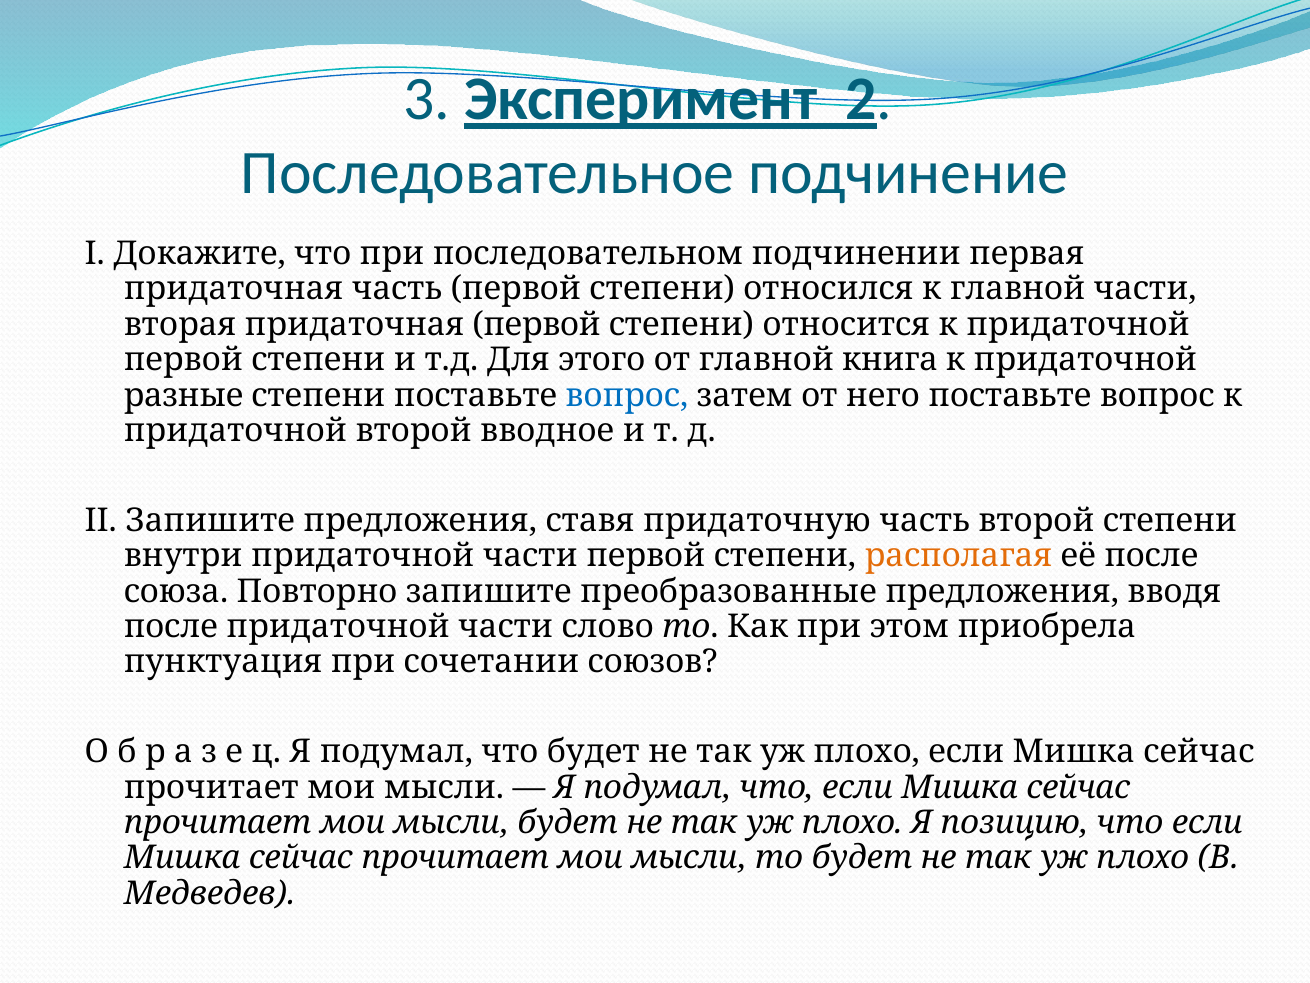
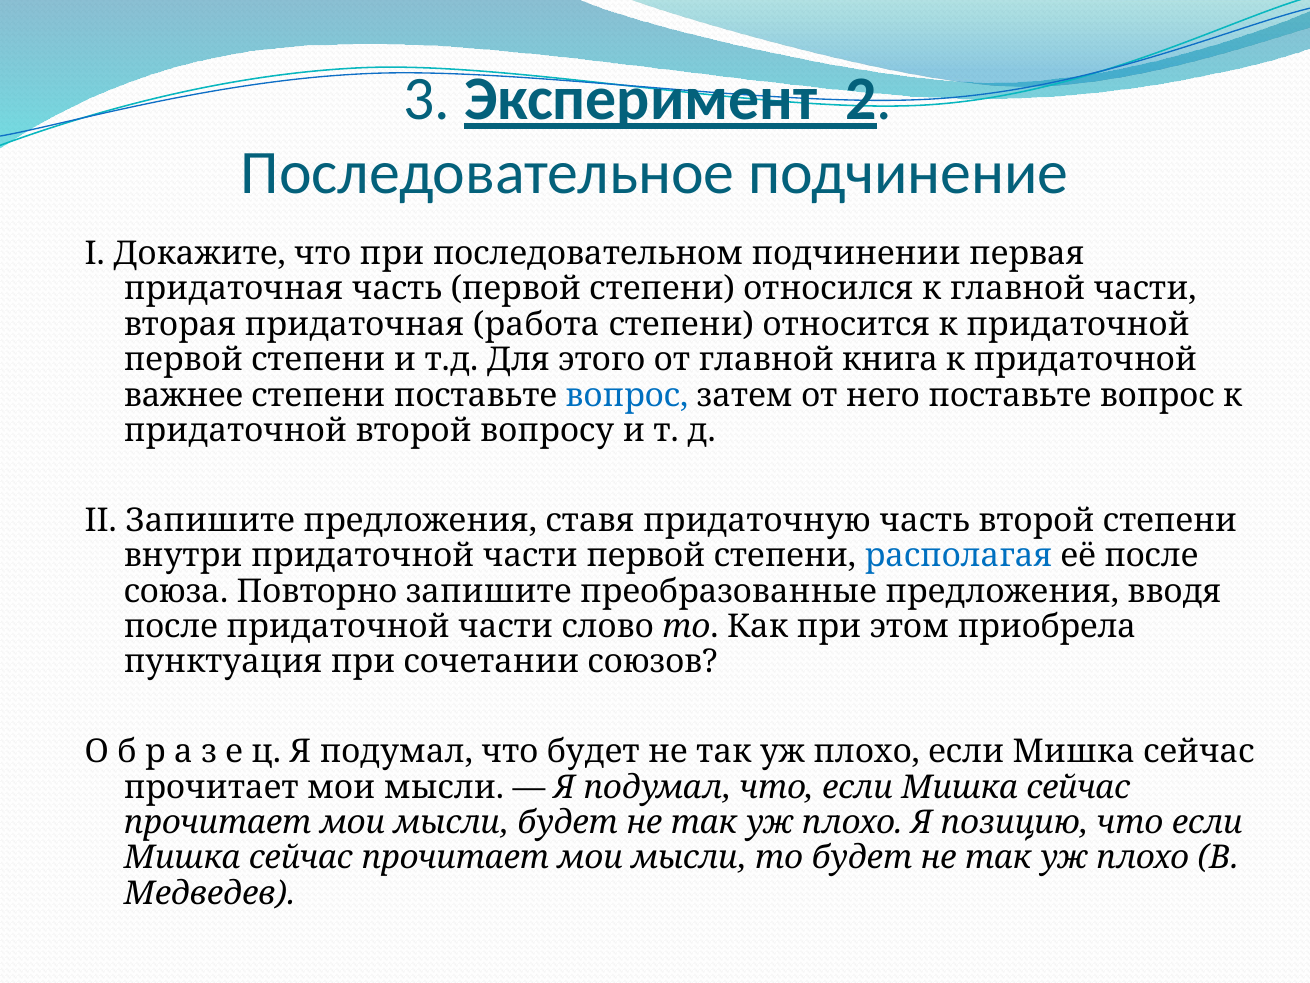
придаточная первой: первой -> работа (536, 324)
разные: разные -> важнее (183, 395)
вводное: вводное -> вопросу (547, 430)
располагая colour: orange -> blue (958, 556)
